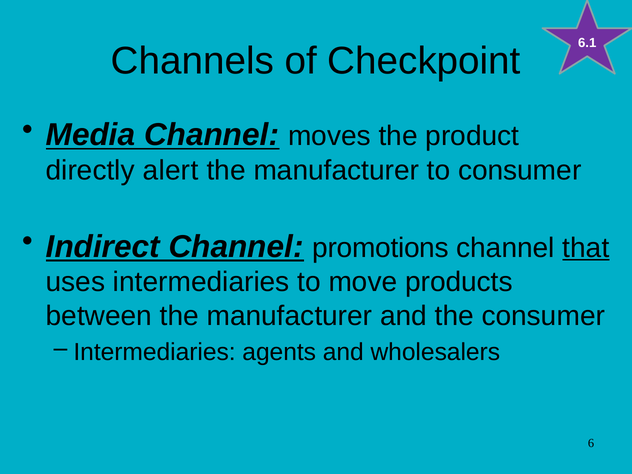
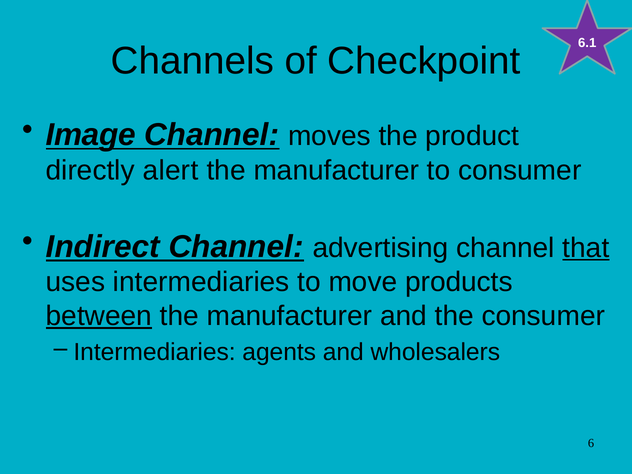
Media: Media -> Image (91, 135)
promotions: promotions -> advertising (381, 248)
between underline: none -> present (99, 316)
